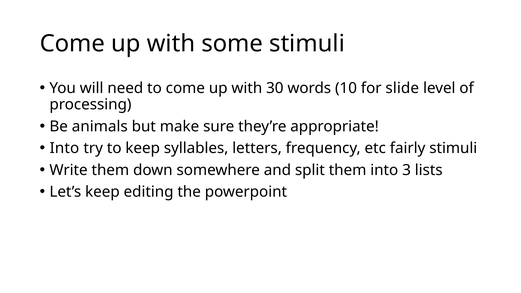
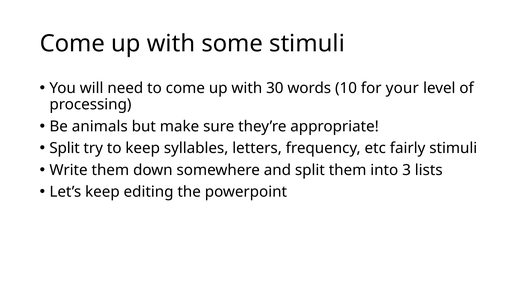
slide: slide -> your (402, 88)
Into: Into -> Split (65, 148)
